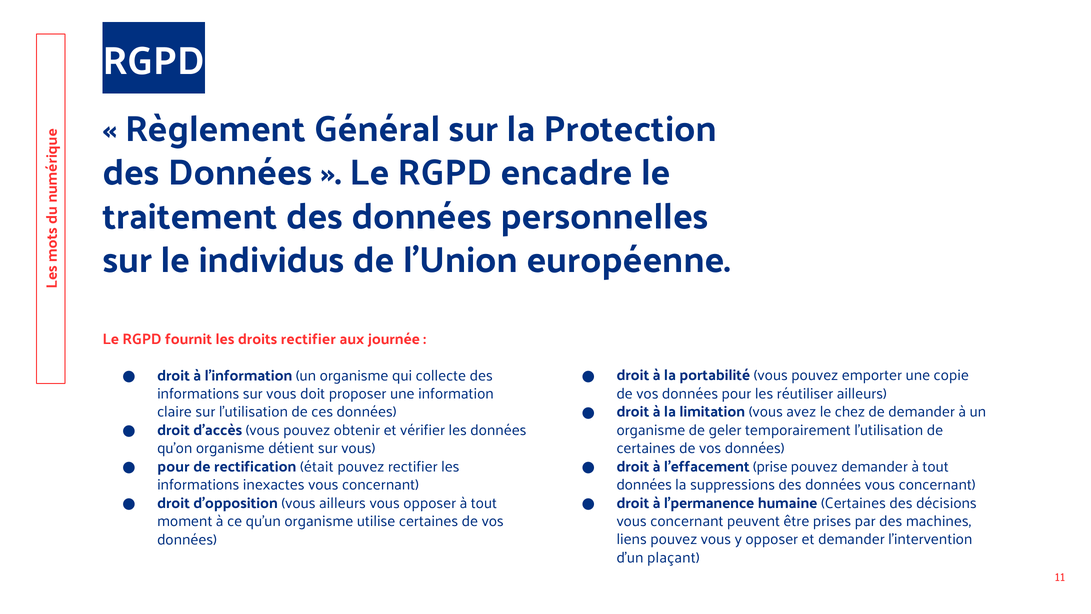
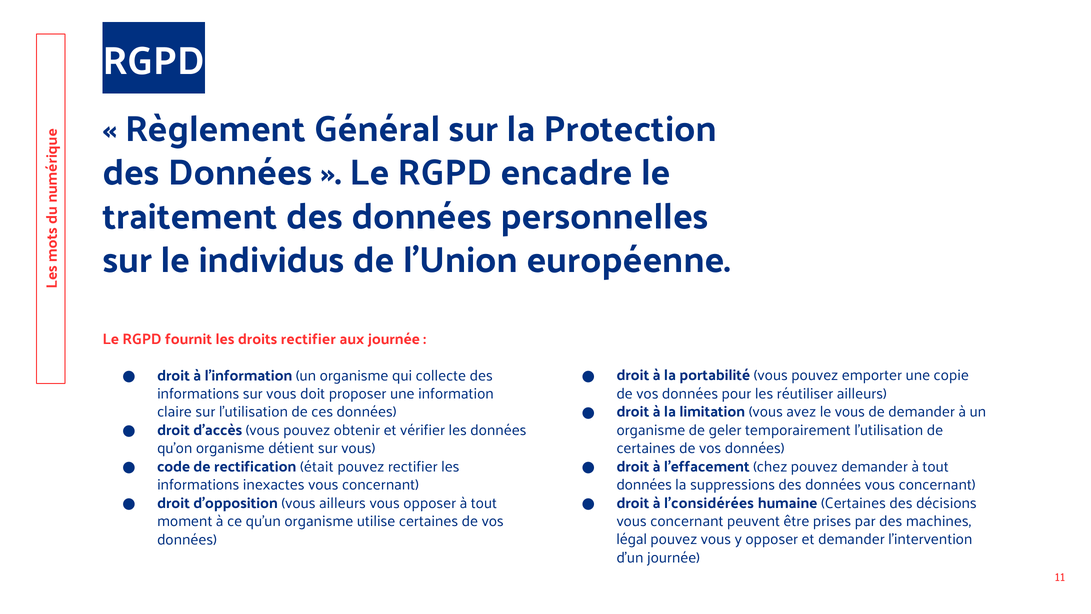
le chez: chez -> vous (850, 412)
pour: pour -> code (174, 466)
prise: prise -> chez (770, 466)
l’permanence: l’permanence -> l’considérées (709, 503)
liens: liens -> légal (632, 539)
d’un plaçant: plaçant -> journée (674, 557)
